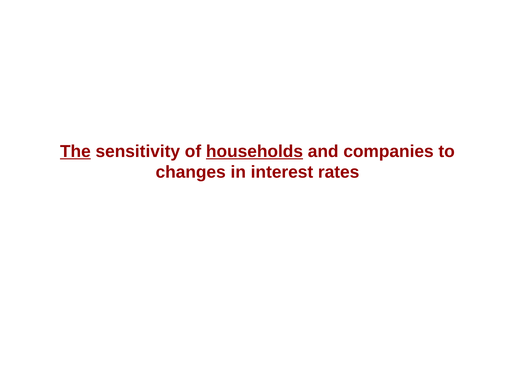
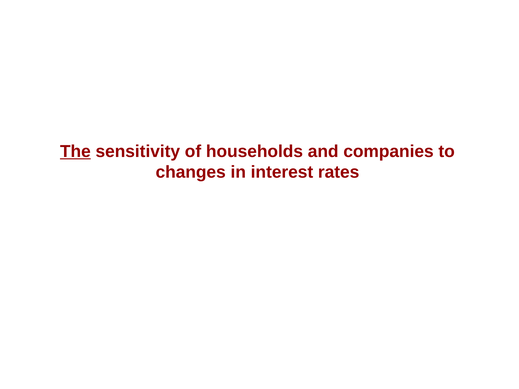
households underline: present -> none (255, 152)
